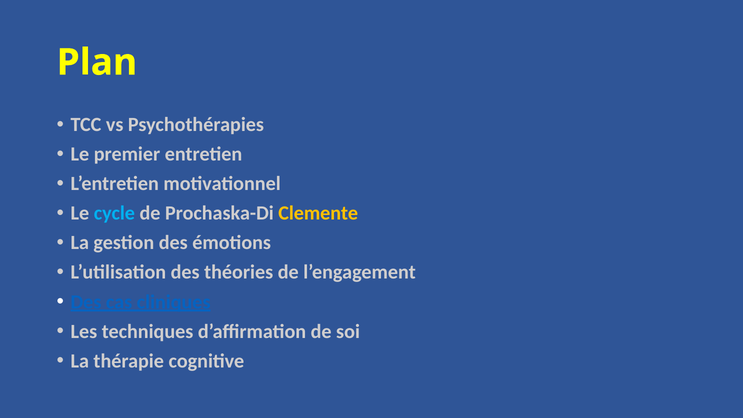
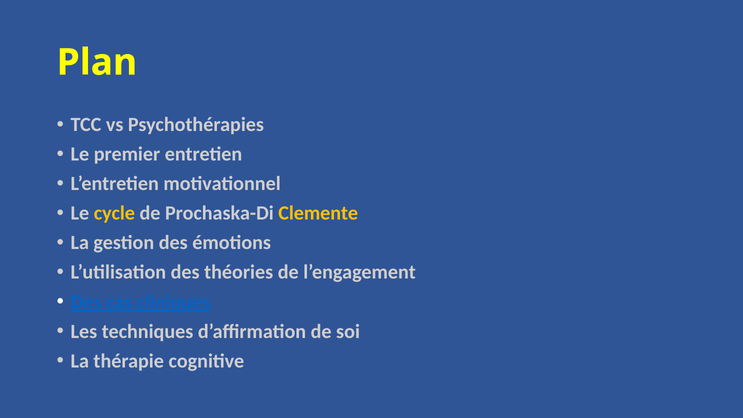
cycle colour: light blue -> yellow (114, 213)
